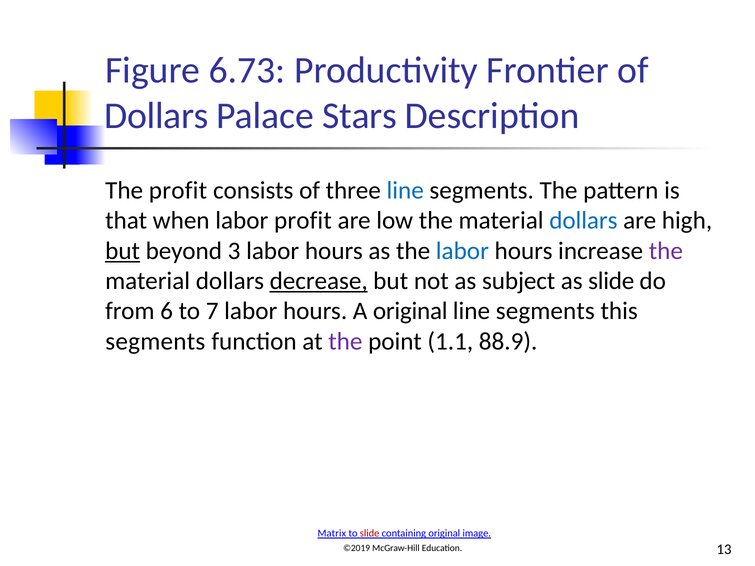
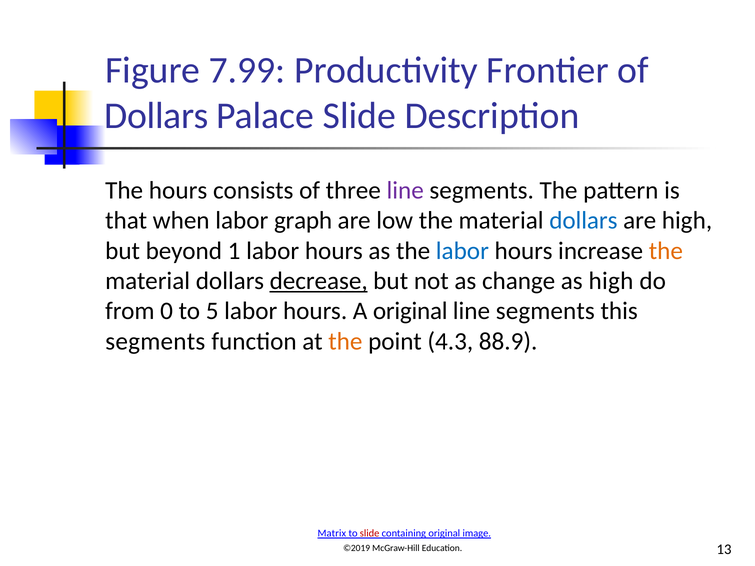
6.73: 6.73 -> 7.99 (247, 71)
Palace Stars: Stars -> Slide (359, 116)
The profit: profit -> hours (178, 191)
line colour: blue -> purple (405, 191)
labor profit: profit -> graph (303, 221)
but underline: present -> none (123, 251)
3: 3 -> 1 (234, 251)
the colour: purple -> orange (666, 251)
subject: subject -> change (519, 281)
as slide: slide -> high (611, 281)
6: 6 -> 0 (167, 311)
7: 7 -> 5 (212, 311)
the colour: purple -> orange (345, 342)
1.1: 1.1 -> 4.3 (450, 342)
